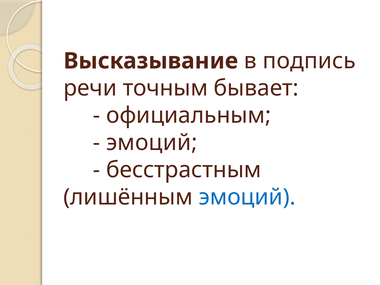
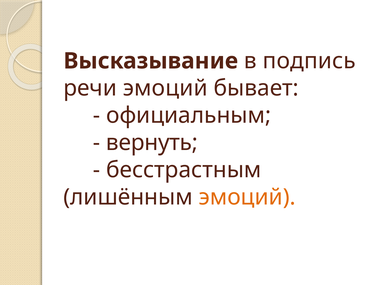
речи точным: точным -> эмоций (165, 88)
эмоций: эмоций -> вернуть (152, 143)
эмоций colour: blue -> orange (247, 197)
